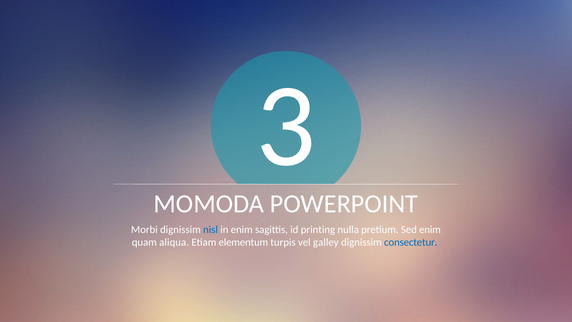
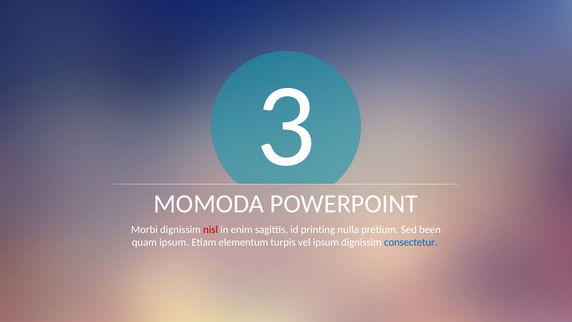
nisl colour: blue -> red (211, 229)
Sed enim: enim -> been (430, 229)
quam aliqua: aliqua -> ipsum (174, 242)
vel galley: galley -> ipsum (326, 242)
